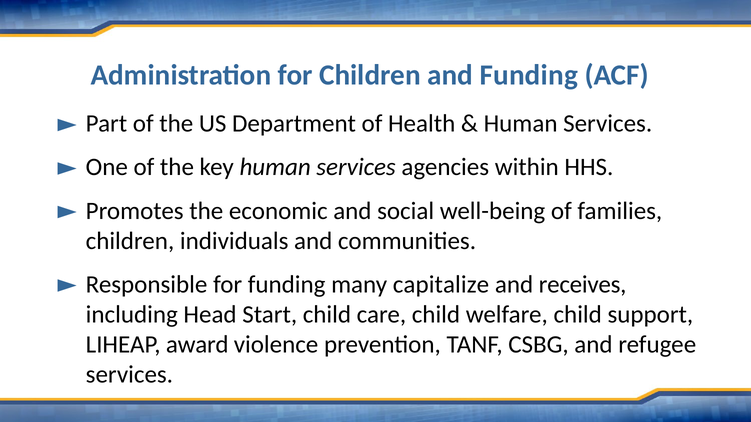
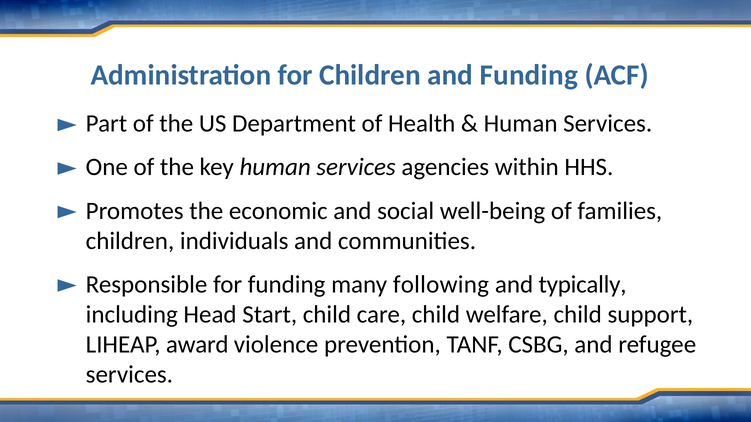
capitalize: capitalize -> following (441, 285)
receives: receives -> typically (583, 285)
